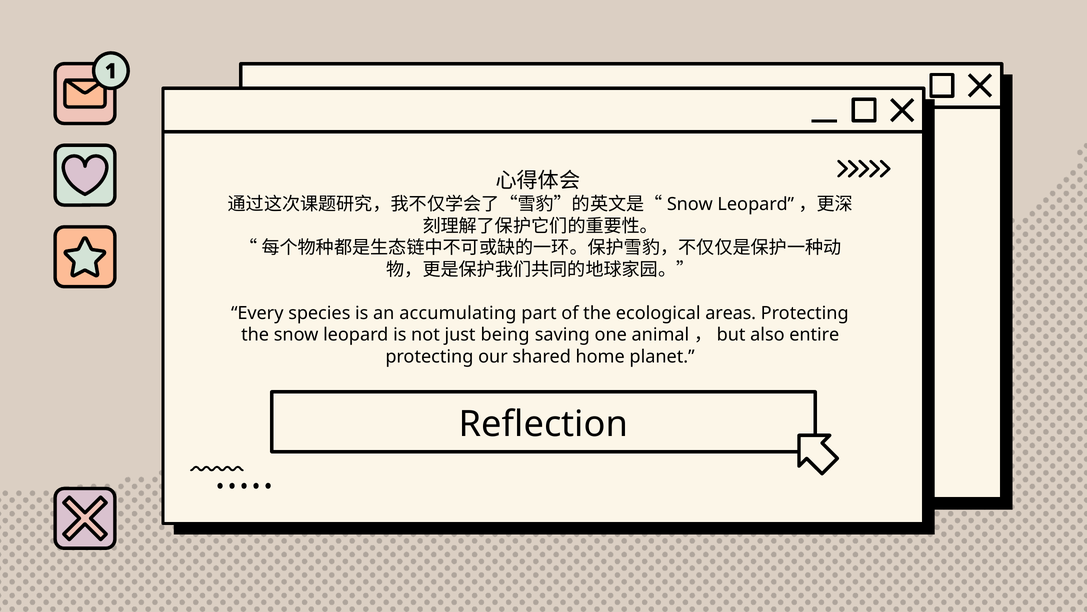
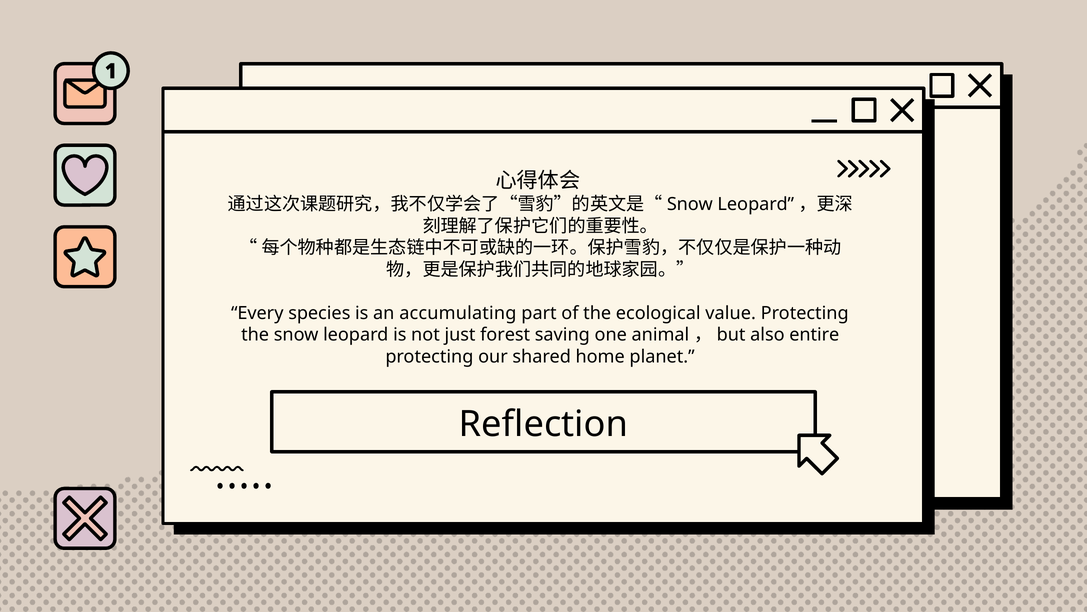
areas: areas -> value (731, 313)
being: being -> forest (505, 335)
